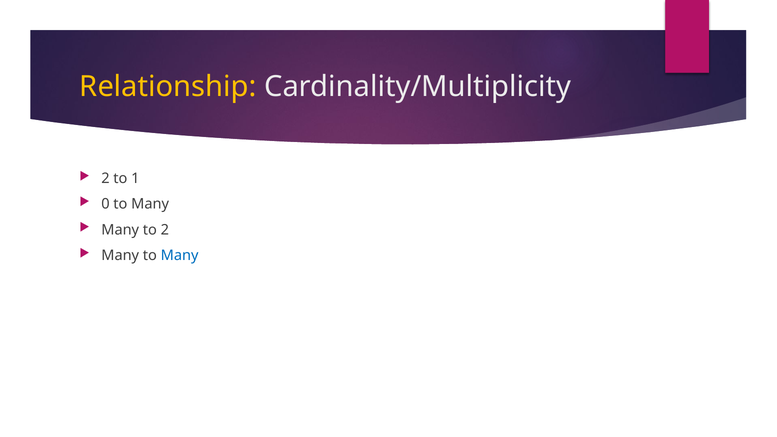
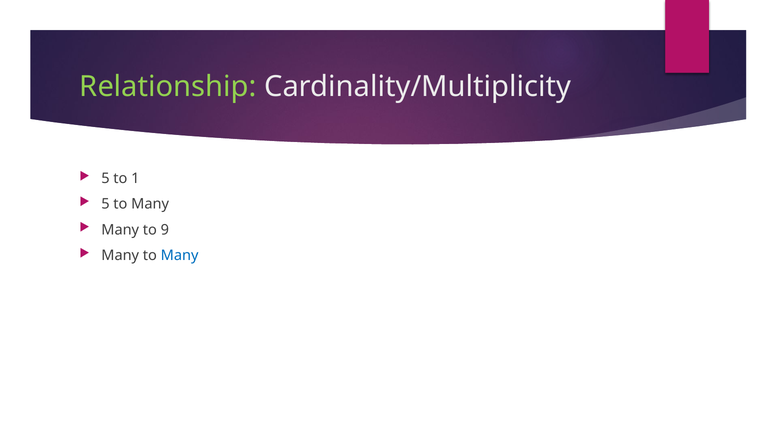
Relationship colour: yellow -> light green (168, 87)
2: 2 -> 5 (105, 179)
0: 0 -> 5 (105, 204)
to 2: 2 -> 9 (165, 230)
